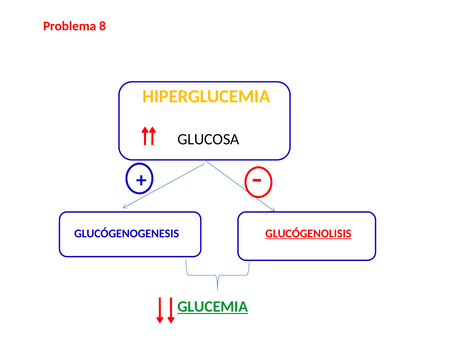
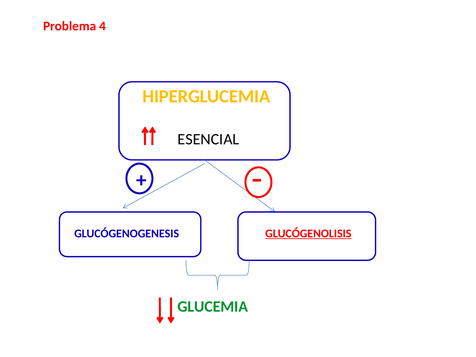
8: 8 -> 4 (102, 26)
GLUCOSA: GLUCOSA -> ESENCIAL (208, 139)
GLUCEMIA underline: present -> none (213, 307)
